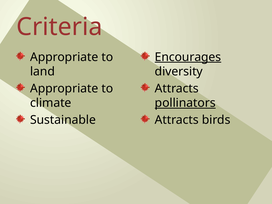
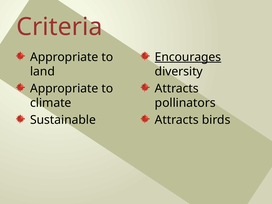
pollinators underline: present -> none (185, 103)
